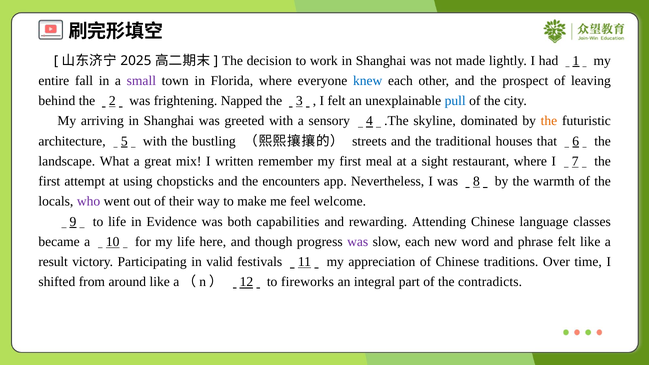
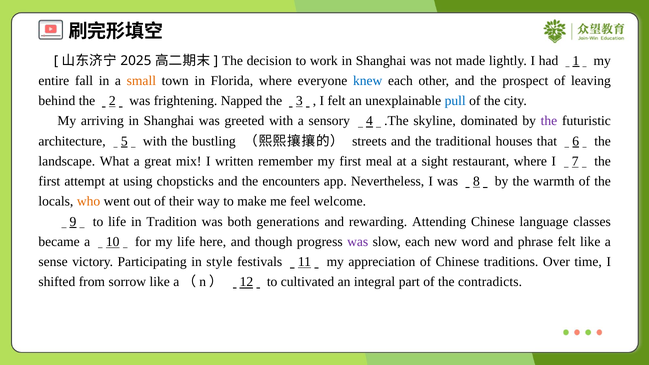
small colour: purple -> orange (141, 81)
the colour: orange -> purple (549, 121)
who colour: purple -> orange (89, 201)
Evidence: Evidence -> Tradition (172, 222)
capabilities: capabilities -> generations (288, 222)
result: result -> sense (53, 262)
valid: valid -> style (219, 262)
around: around -> sorrow (127, 282)
fireworks: fireworks -> cultivated (308, 282)
